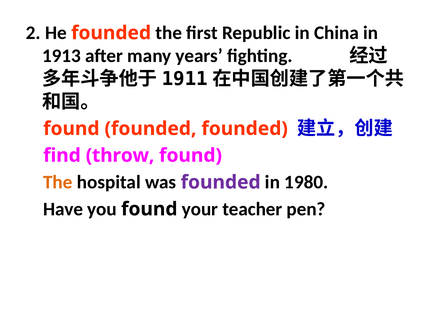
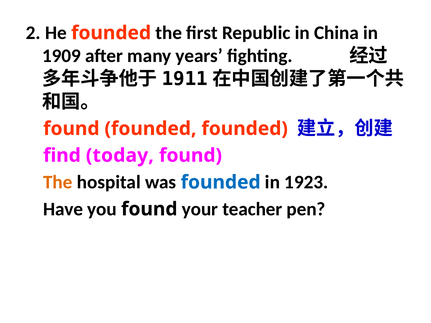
1913: 1913 -> 1909 (61, 56)
throw: throw -> today (120, 156)
founded colour: purple -> blue (221, 182)
1980: 1980 -> 1923 (306, 182)
